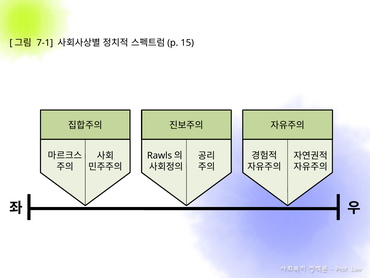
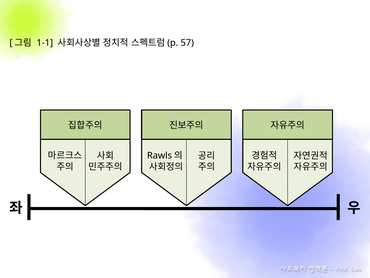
7-1: 7-1 -> 1-1 (45, 43)
15: 15 -> 57 (187, 43)
